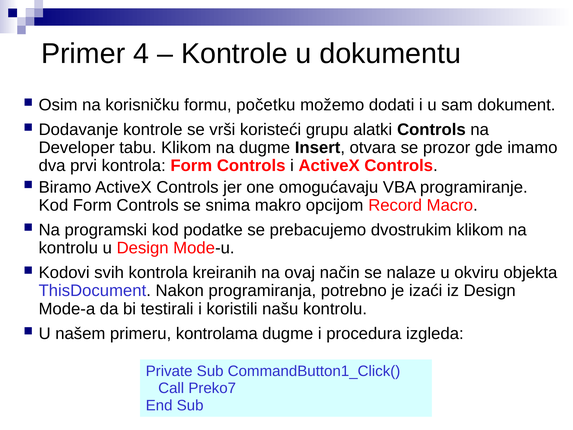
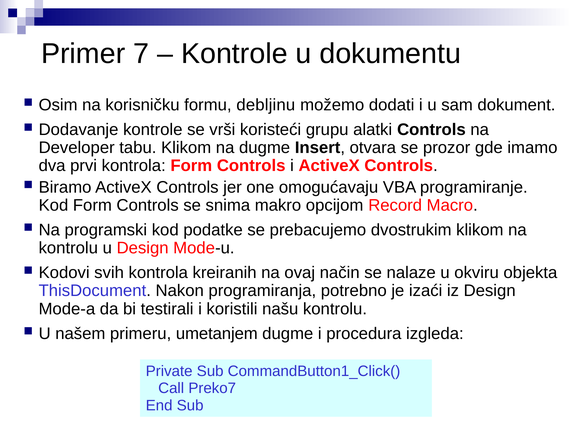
4: 4 -> 7 (141, 54)
početku: početku -> debljinu (266, 105)
kontrolama: kontrolama -> umetanjem (217, 333)
